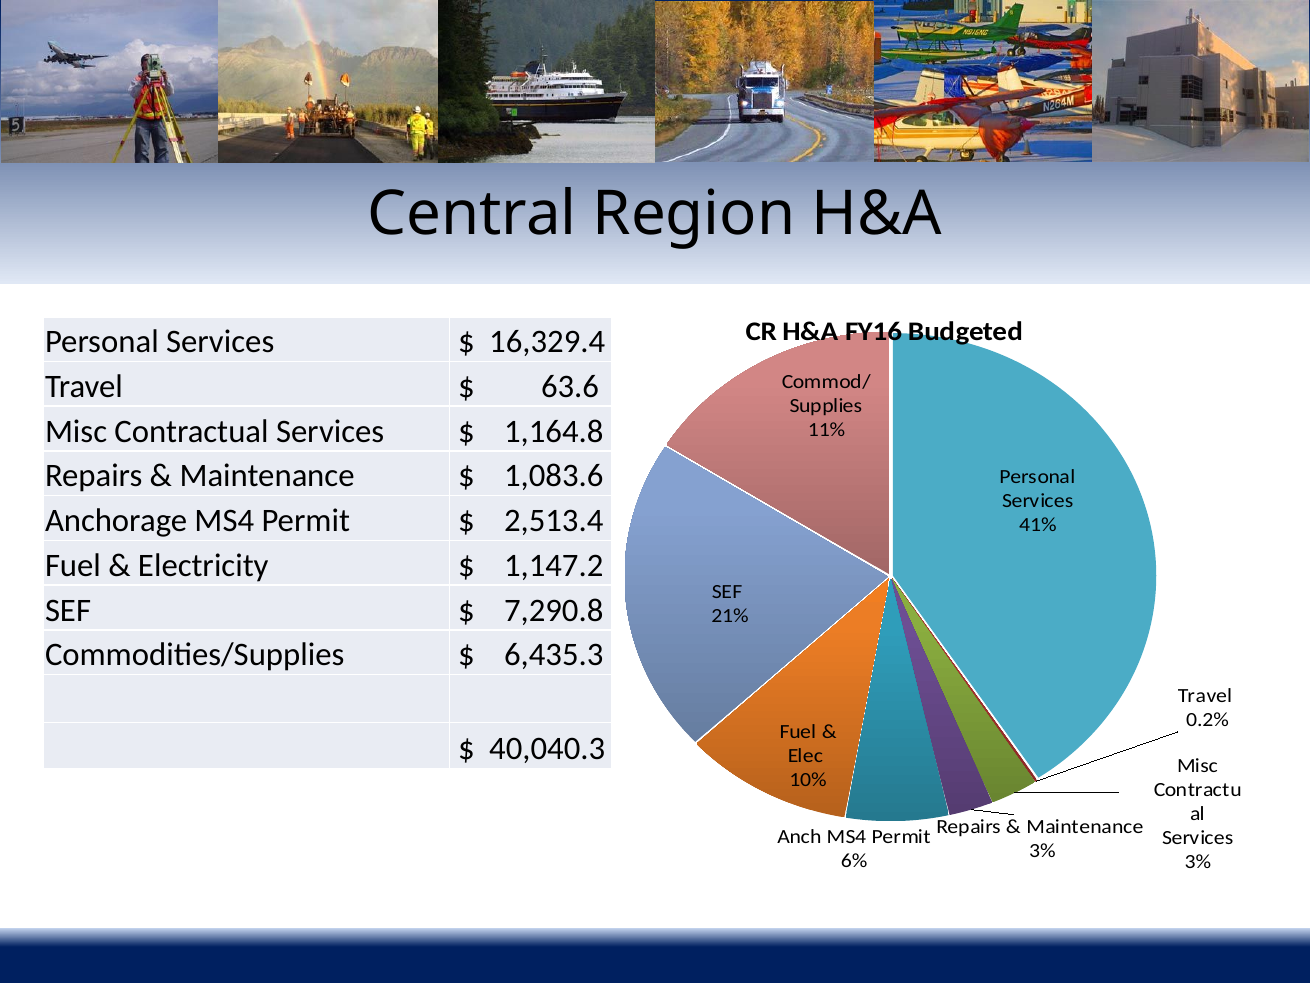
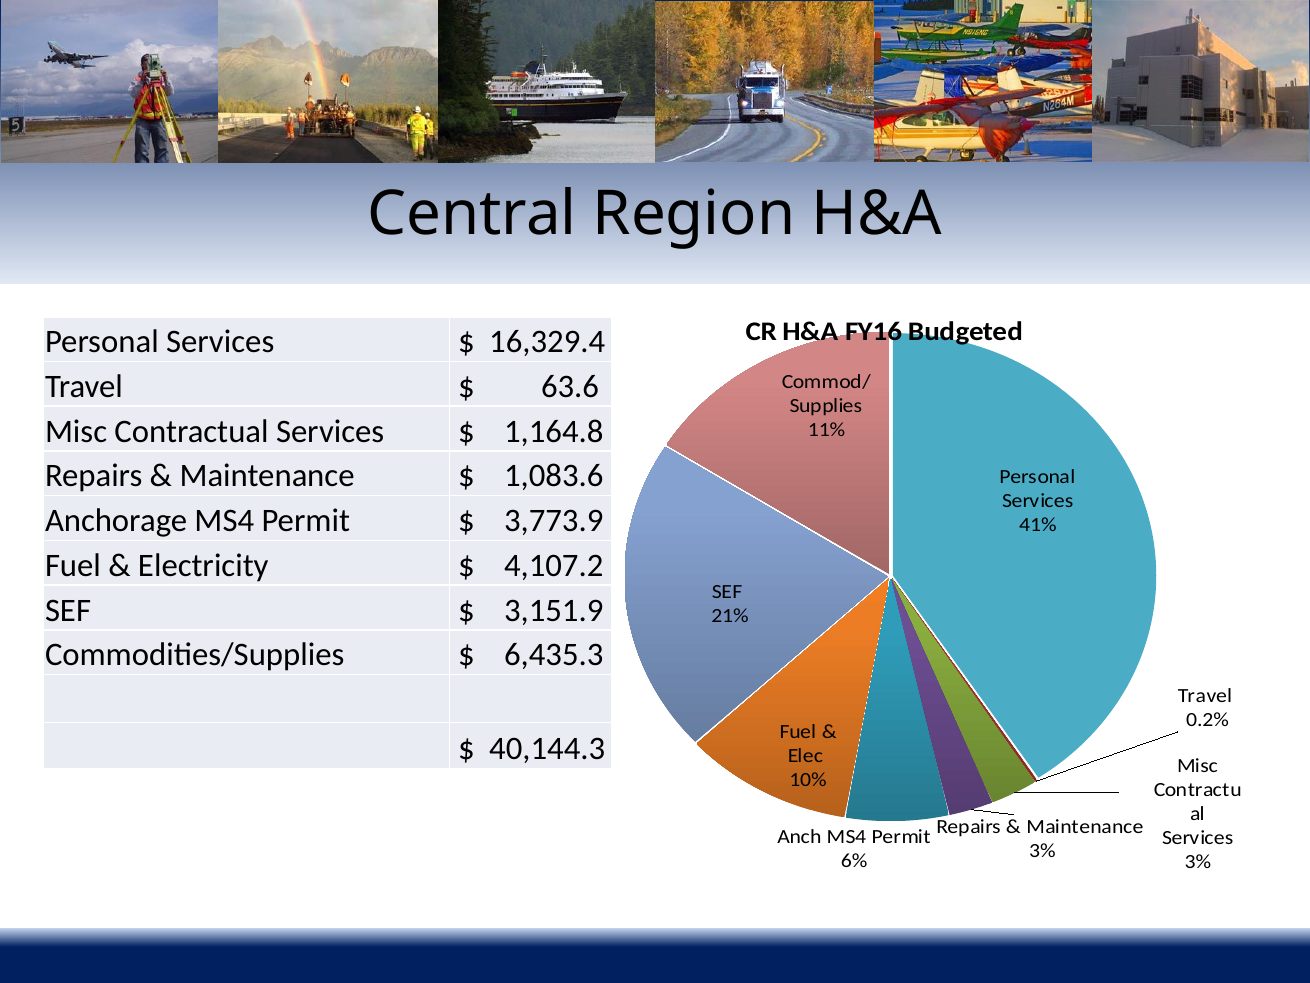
2,513.4: 2,513.4 -> 3,773.9 (554, 521)
1,147.2: 1,147.2 -> 4,107.2 (554, 565)
7,290.8: 7,290.8 -> 3,151.9 (554, 610)
40,040.3: 40,040.3 -> 40,144.3 (547, 749)
